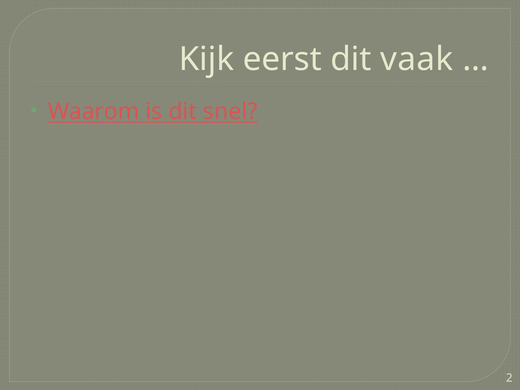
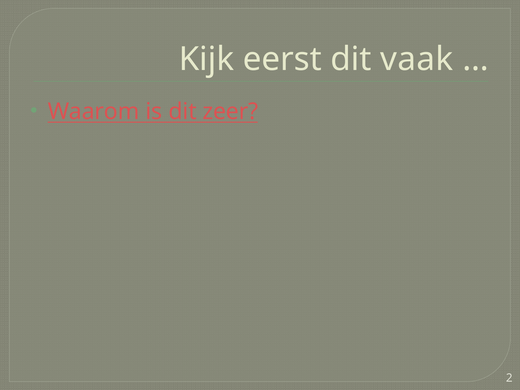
snel: snel -> zeer (230, 112)
